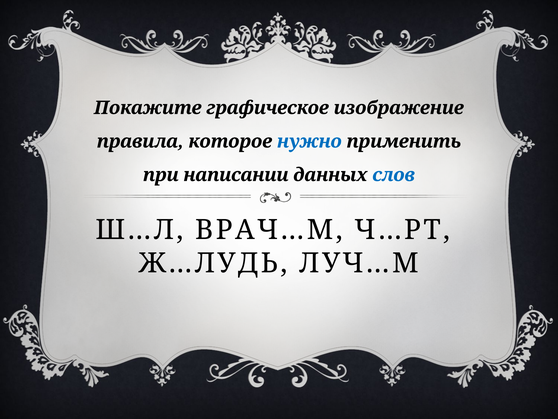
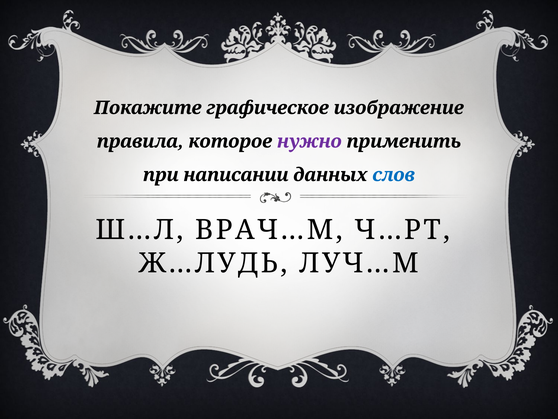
нужно colour: blue -> purple (309, 141)
